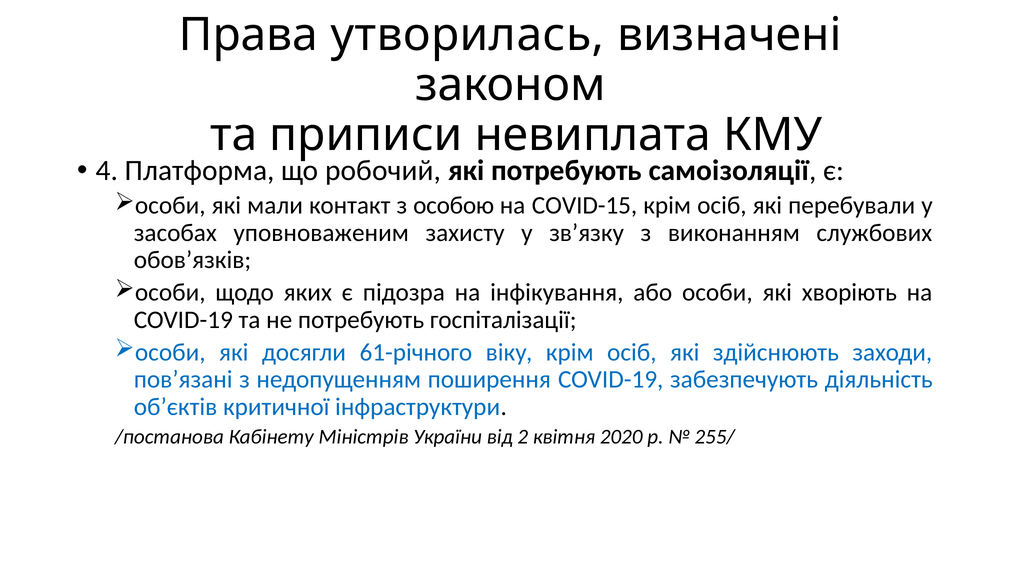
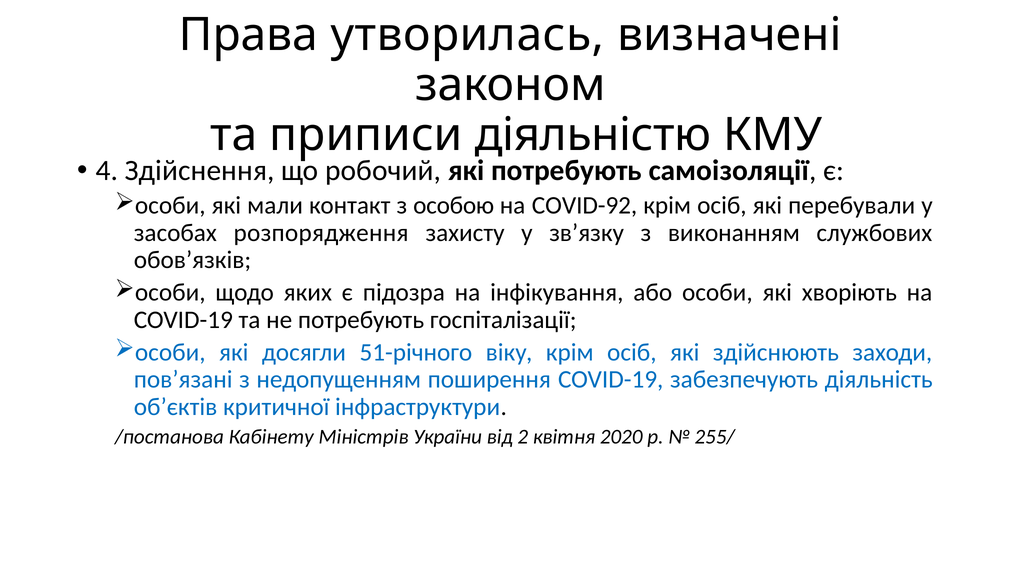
невиплата: невиплата -> діяльністю (593, 135)
Платформа: Платформа -> Здійснення (200, 171)
COVID-15: COVID-15 -> COVID-92 (585, 206)
уповноваженим: уповноваженим -> розпорядження (321, 233)
61-річного: 61-річного -> 51-річного (416, 352)
